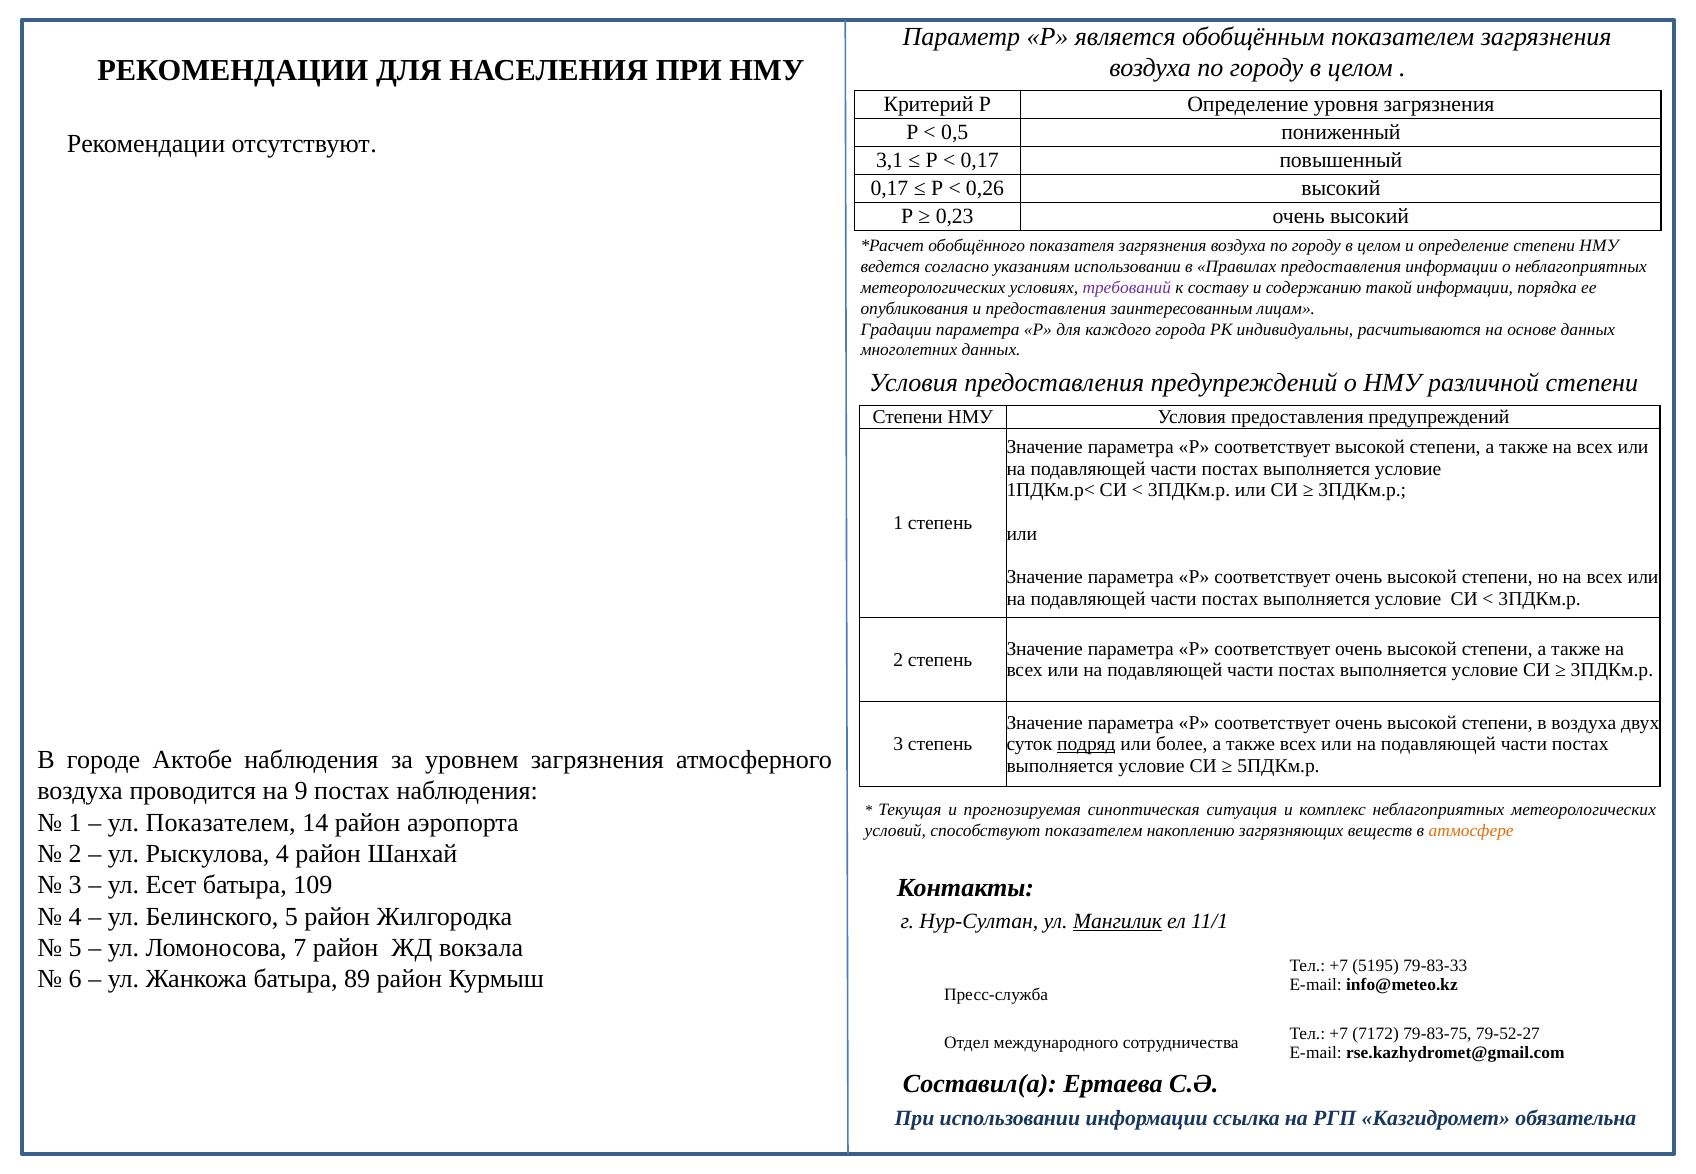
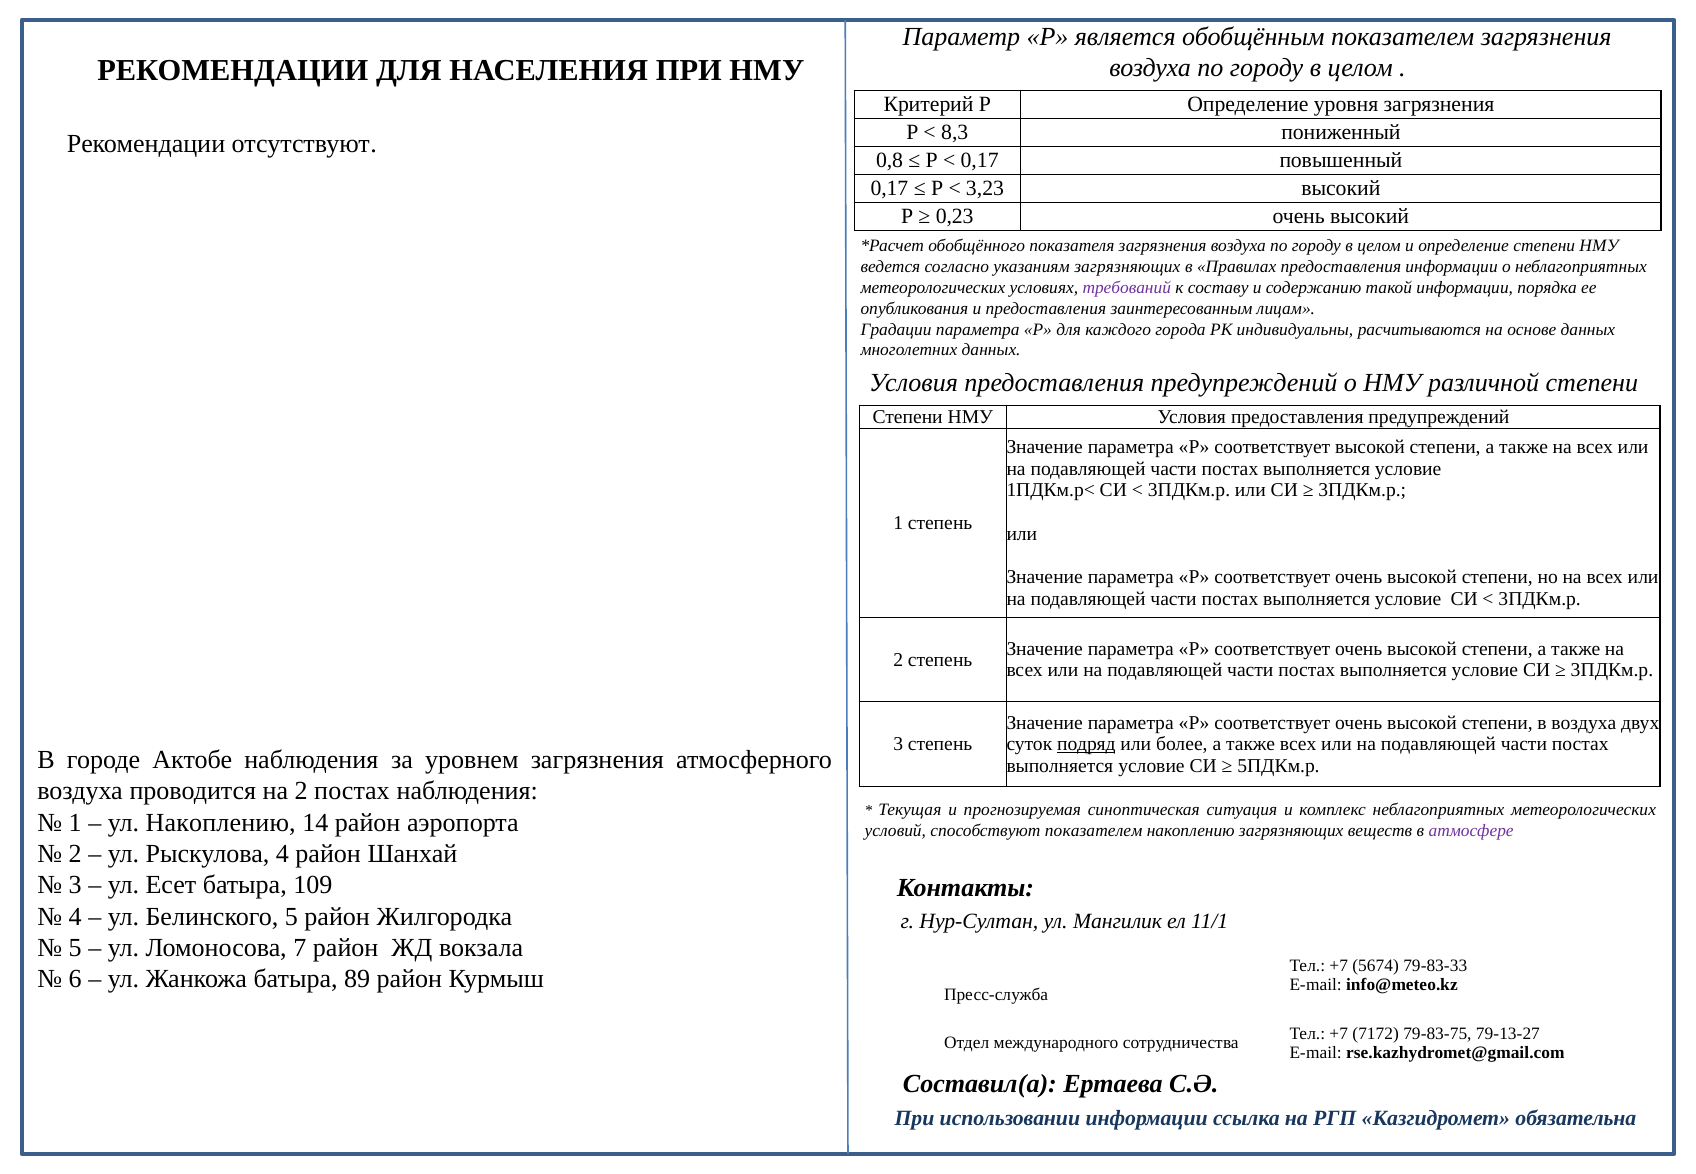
0,5: 0,5 -> 8,3 (955, 133)
3,1: 3,1 -> 0,8 (890, 161)
0,26: 0,26 -> 3,23 (985, 189)
указаниям использовании: использовании -> загрязняющих (1127, 267)
на 9: 9 -> 2 (301, 791)
ул Показателем: Показателем -> Накоплению (221, 823)
атмосфере colour: orange -> purple (1471, 831)
Мангилик underline: present -> none (1118, 921)
5195: 5195 -> 5674 (1376, 966)
79-52-27: 79-52-27 -> 79-13-27 (1508, 1033)
